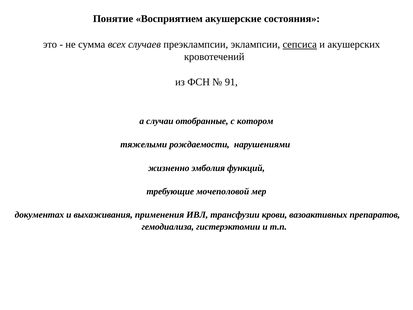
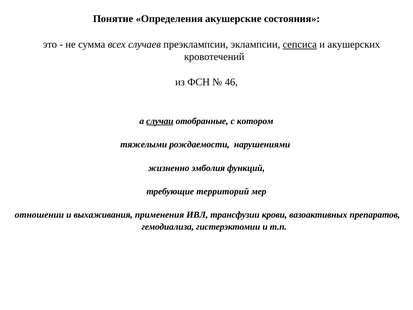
Восприятием: Восприятием -> Определения (169, 19)
91: 91 -> 46 (231, 82)
случаи underline: none -> present (160, 121)
мочеполовой: мочеполовой -> территорий (223, 191)
документах: документах -> отношении (39, 215)
